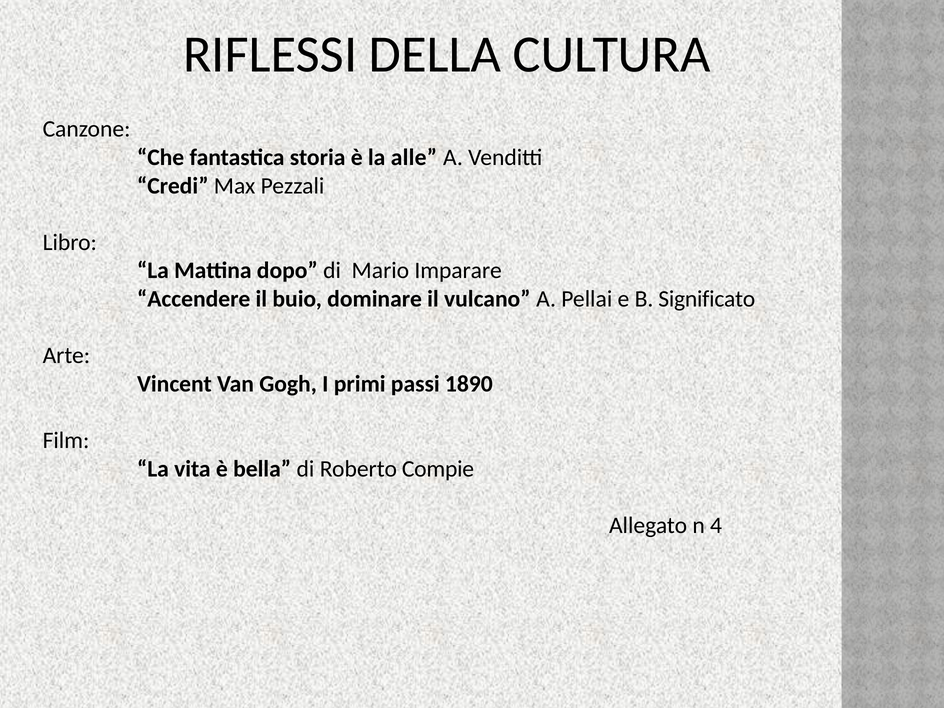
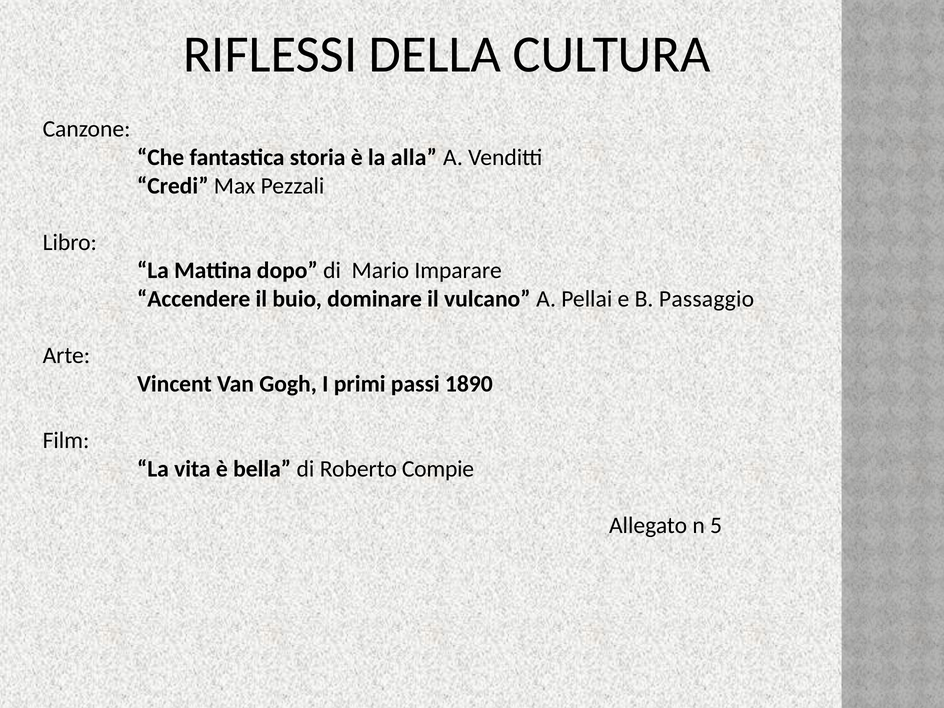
alle: alle -> alla (414, 157)
Significato: Significato -> Passaggio (707, 299)
4: 4 -> 5 (716, 526)
